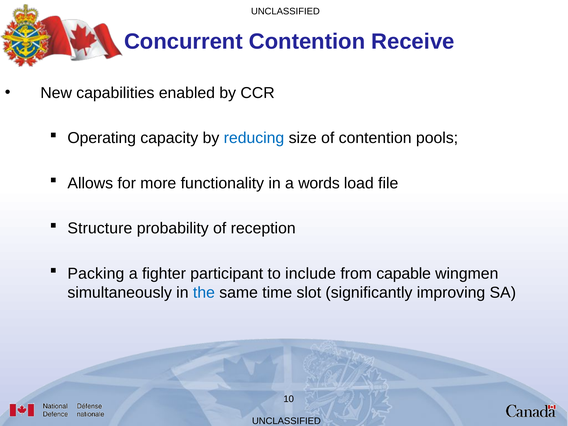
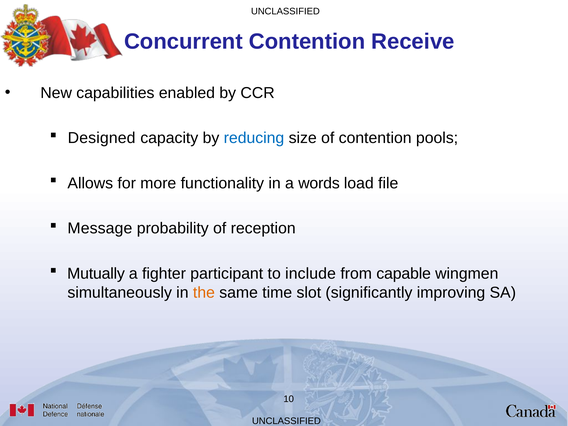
Operating: Operating -> Designed (102, 138)
Structure: Structure -> Message (100, 228)
Packing: Packing -> Mutually (96, 274)
the colour: blue -> orange (204, 293)
